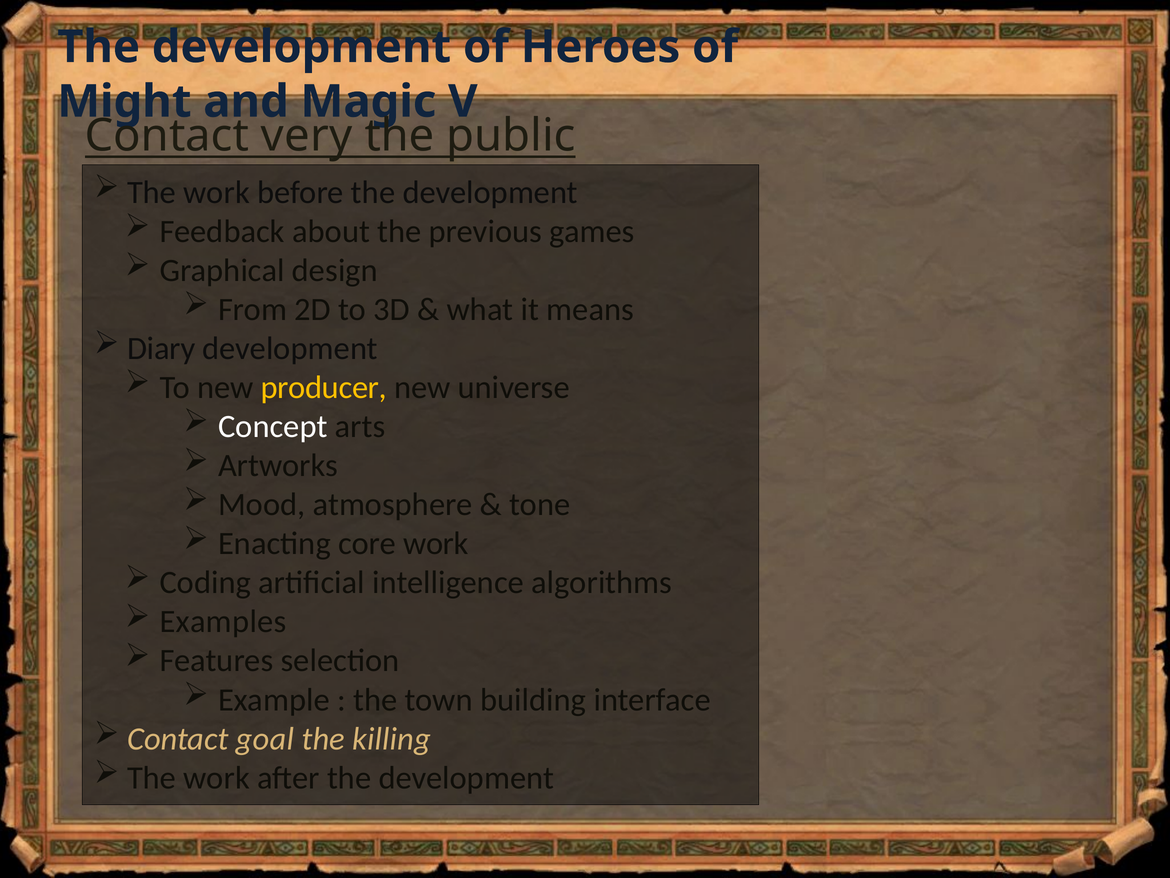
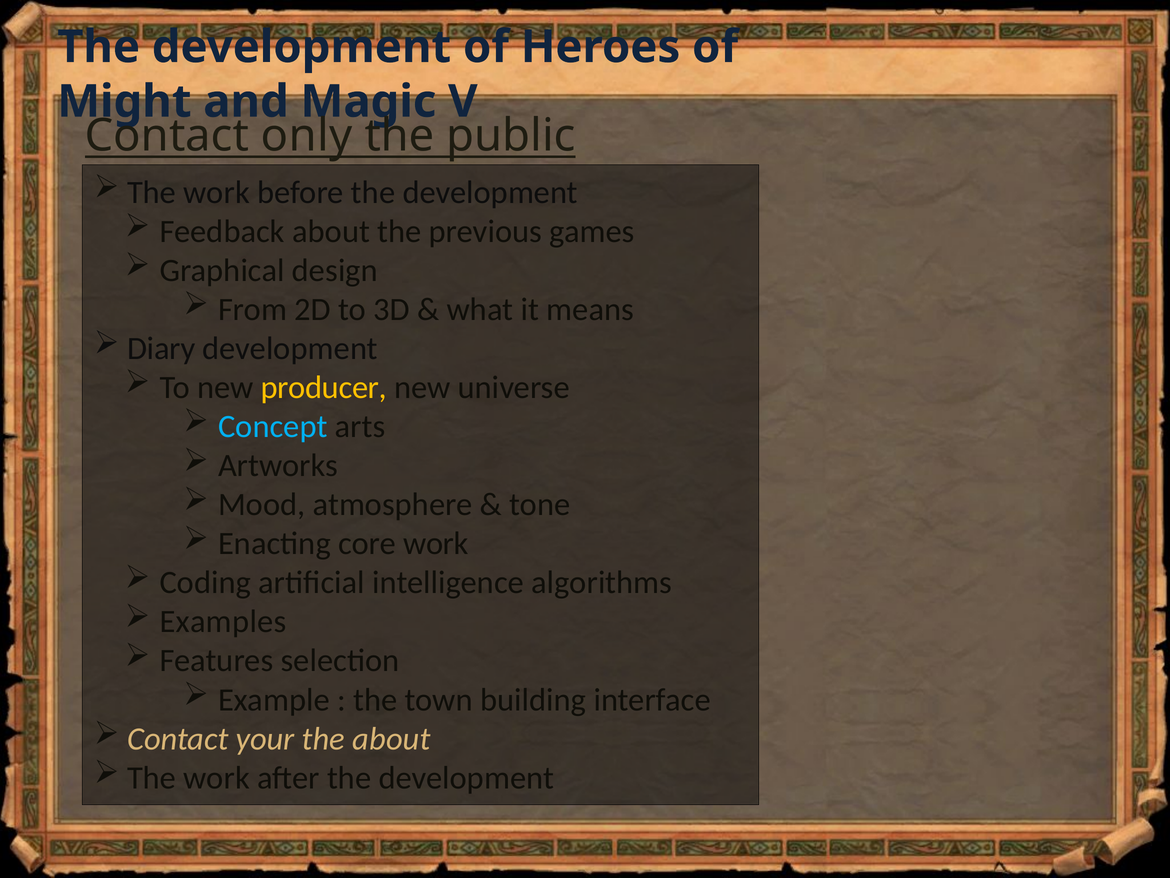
very: very -> only (307, 136)
Concept colour: white -> light blue (273, 426)
goal: goal -> your (265, 738)
the killing: killing -> about (391, 738)
